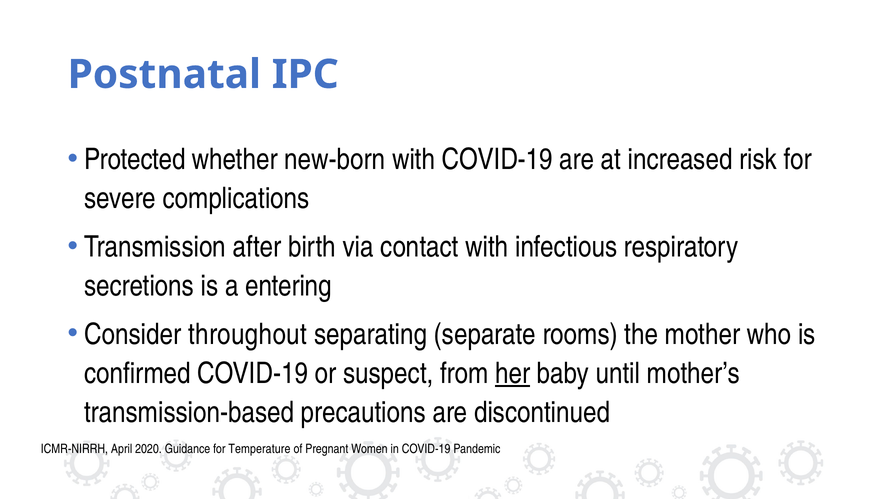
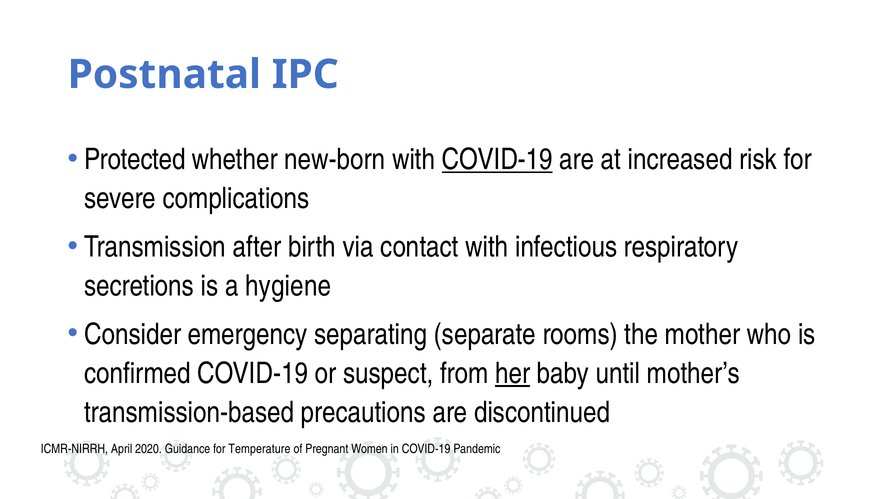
COVID-19 underline: none -> present (497, 160)
entering: entering -> hygiene (288, 286)
throughout: throughout -> emergency (248, 334)
